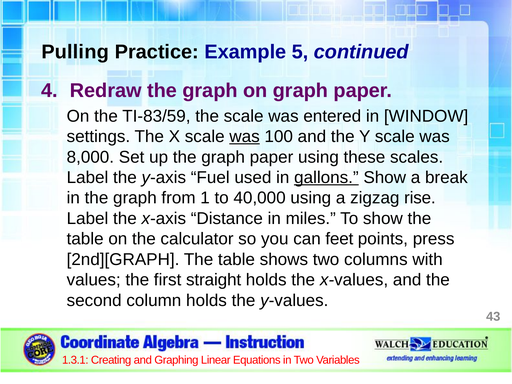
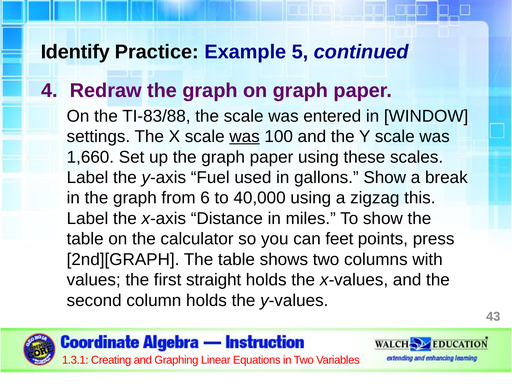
Pulling: Pulling -> Identify (75, 52)
TI-83/59: TI-83/59 -> TI-83/88 (156, 116)
8,000: 8,000 -> 1,660 (90, 157)
gallons underline: present -> none (326, 178)
1: 1 -> 6 (205, 198)
rise: rise -> this (420, 198)
